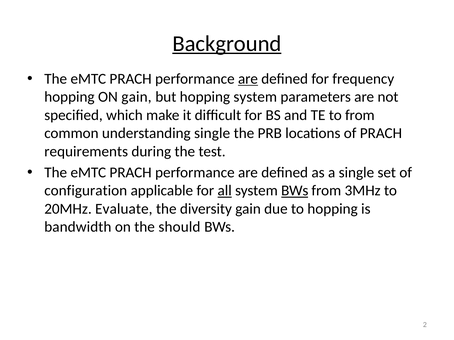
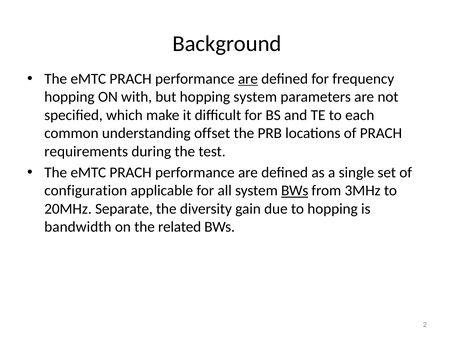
Background underline: present -> none (227, 44)
ON gain: gain -> with (137, 97)
to from: from -> each (360, 115)
understanding single: single -> offset (212, 133)
all underline: present -> none (225, 191)
Evaluate: Evaluate -> Separate (124, 209)
should: should -> related (180, 227)
